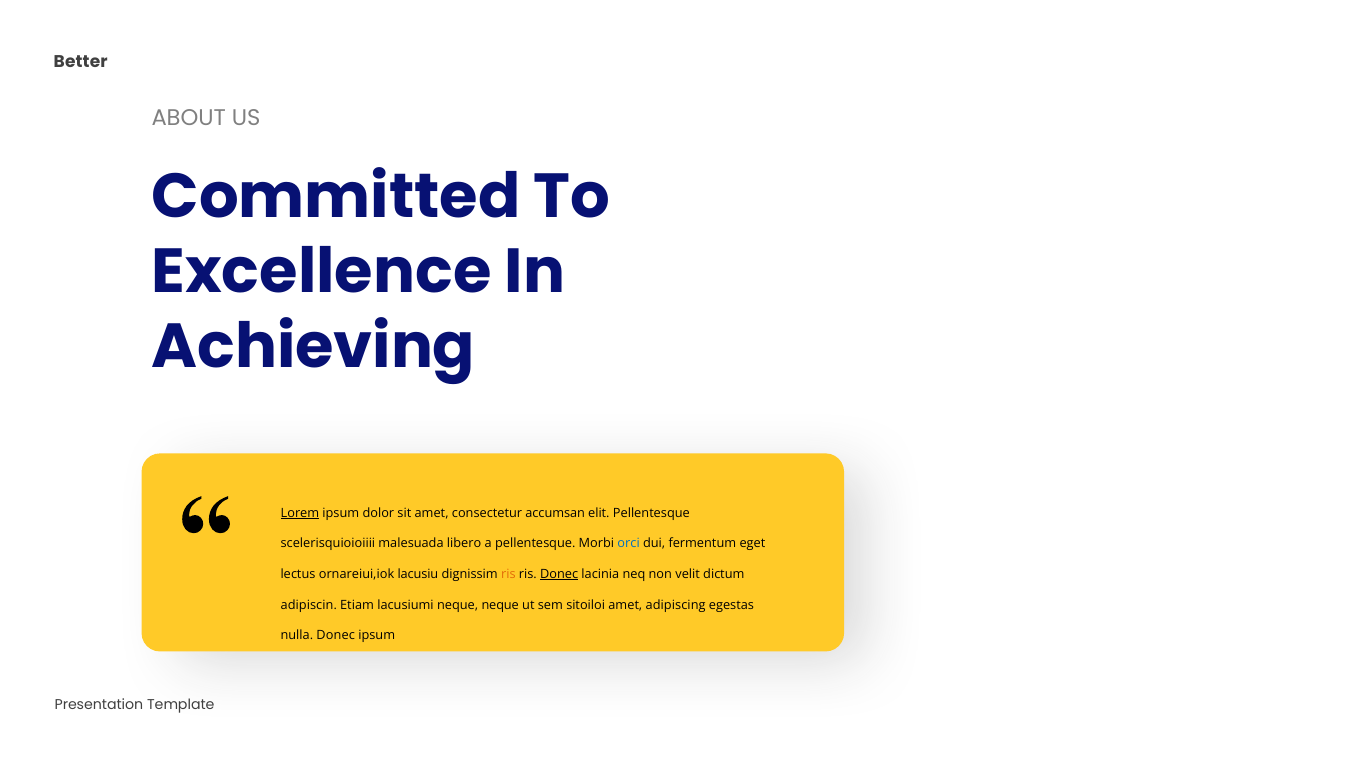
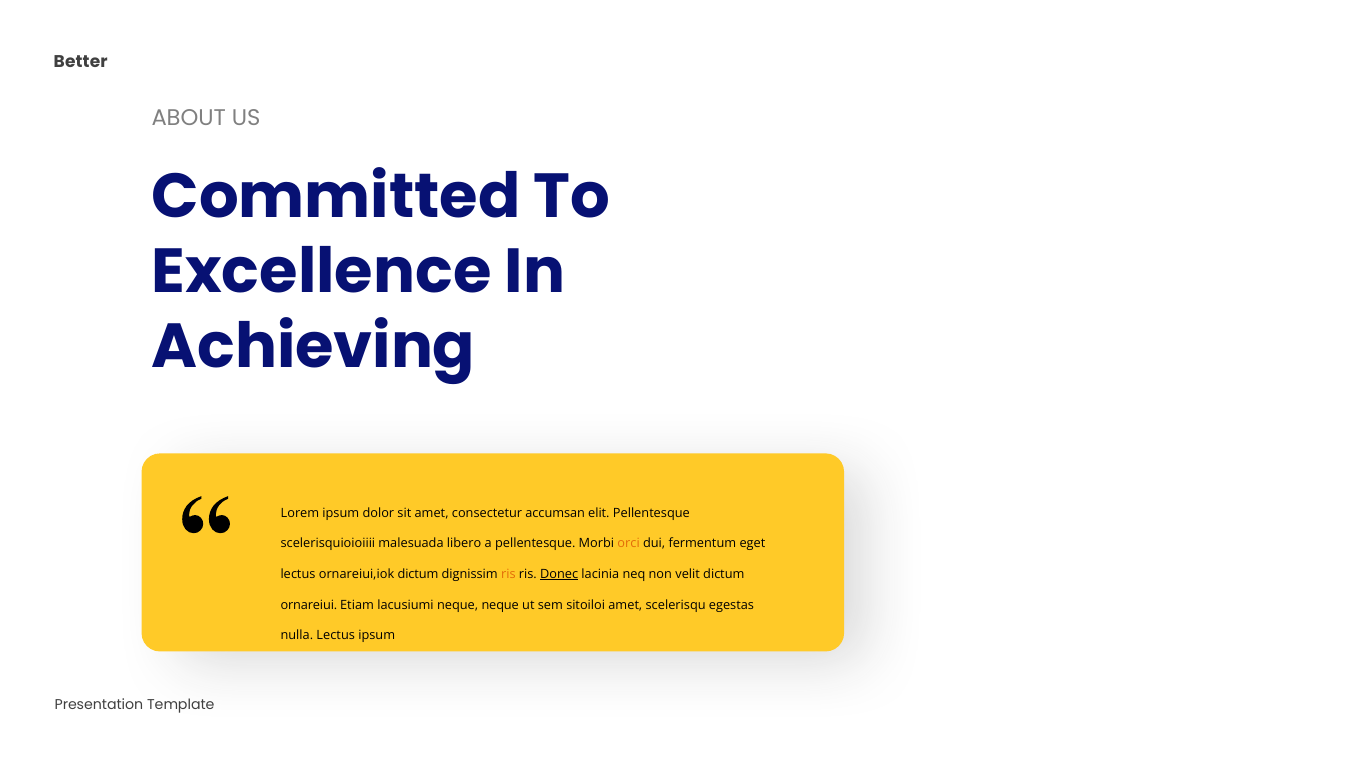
Lorem underline: present -> none (300, 513)
orci colour: blue -> orange (629, 544)
ornareiui,iok lacusiu: lacusiu -> dictum (418, 575)
adipiscin: adipiscin -> ornareiui (309, 605)
adipiscing: adipiscing -> scelerisqu (676, 605)
nulla Donec: Donec -> Lectus (336, 636)
